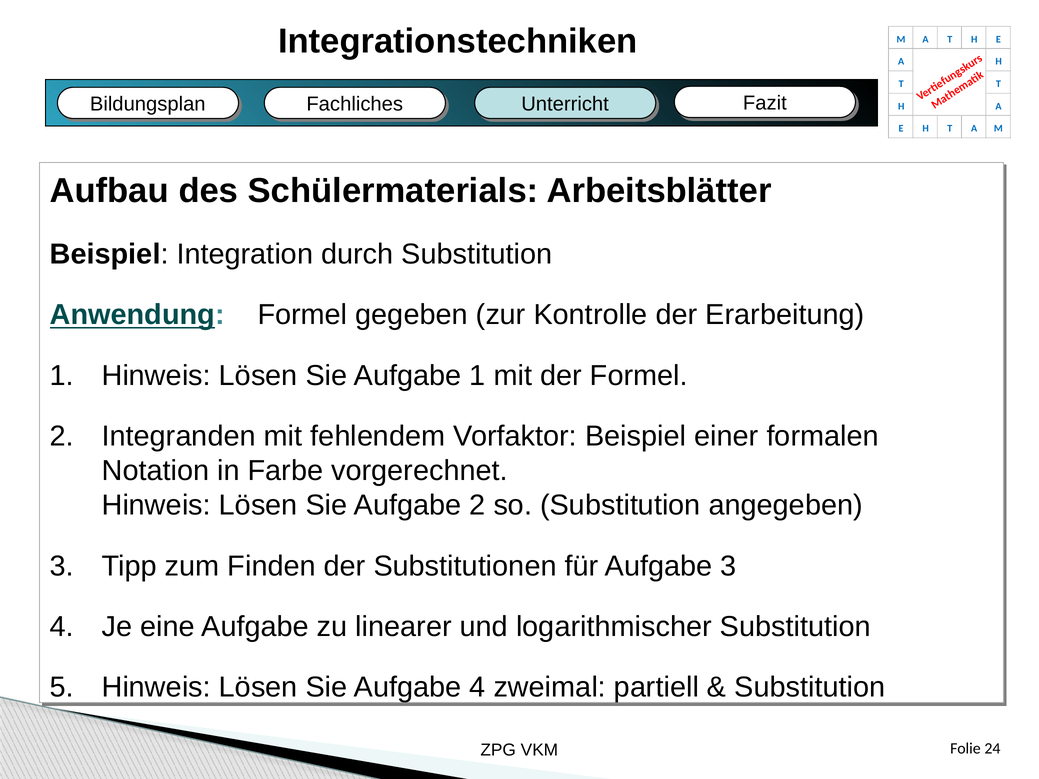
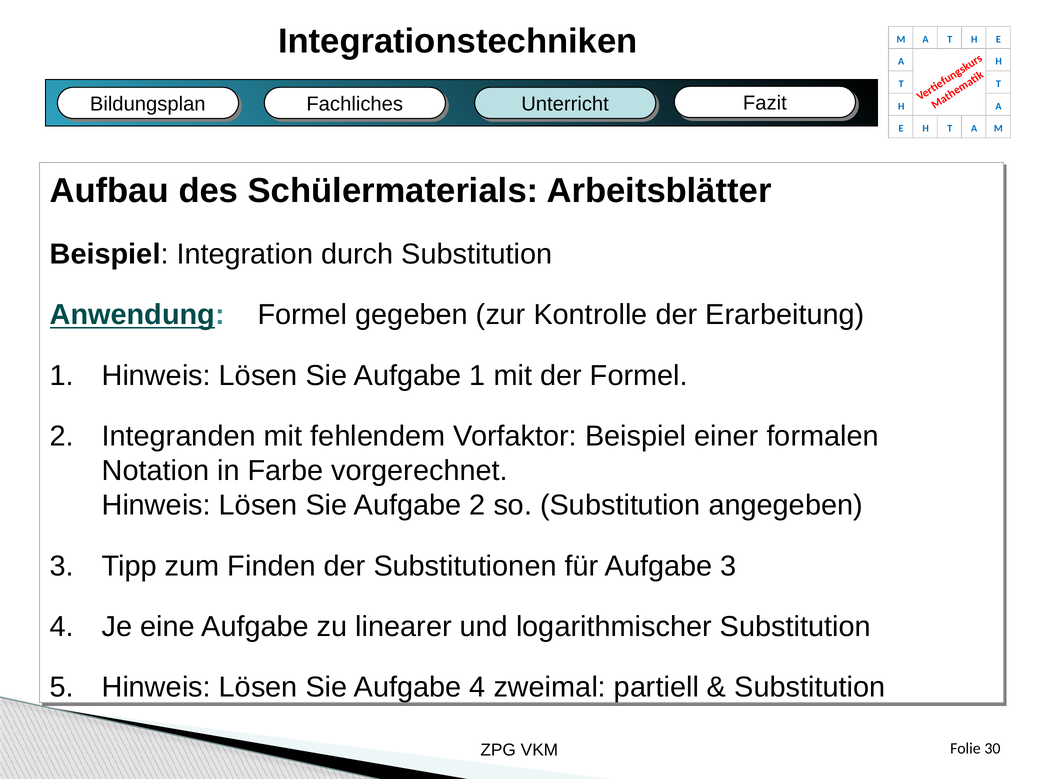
24: 24 -> 30 (992, 749)
